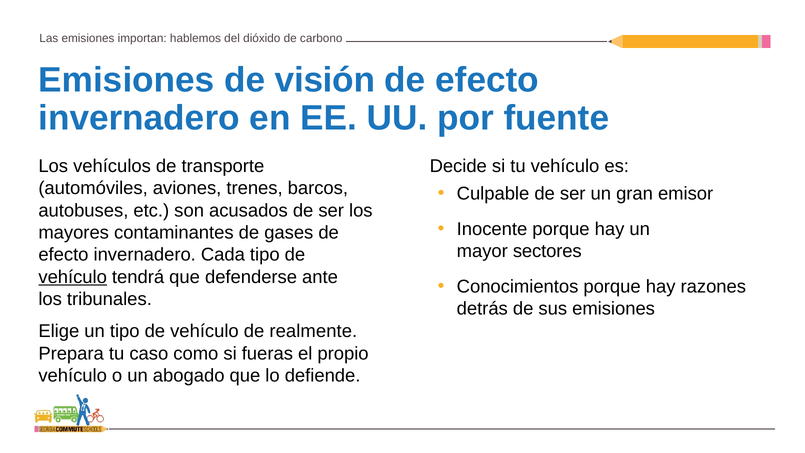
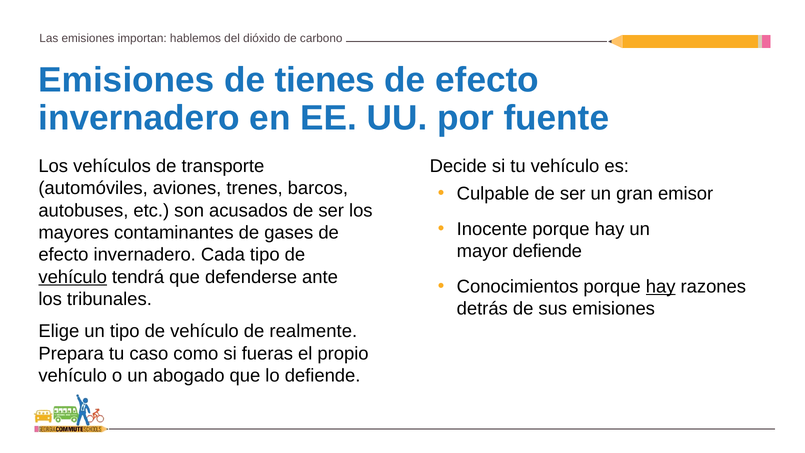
visión: visión -> tienes (325, 80)
mayor sectores: sectores -> defiende (547, 251)
hay underline: none -> present (661, 287)
